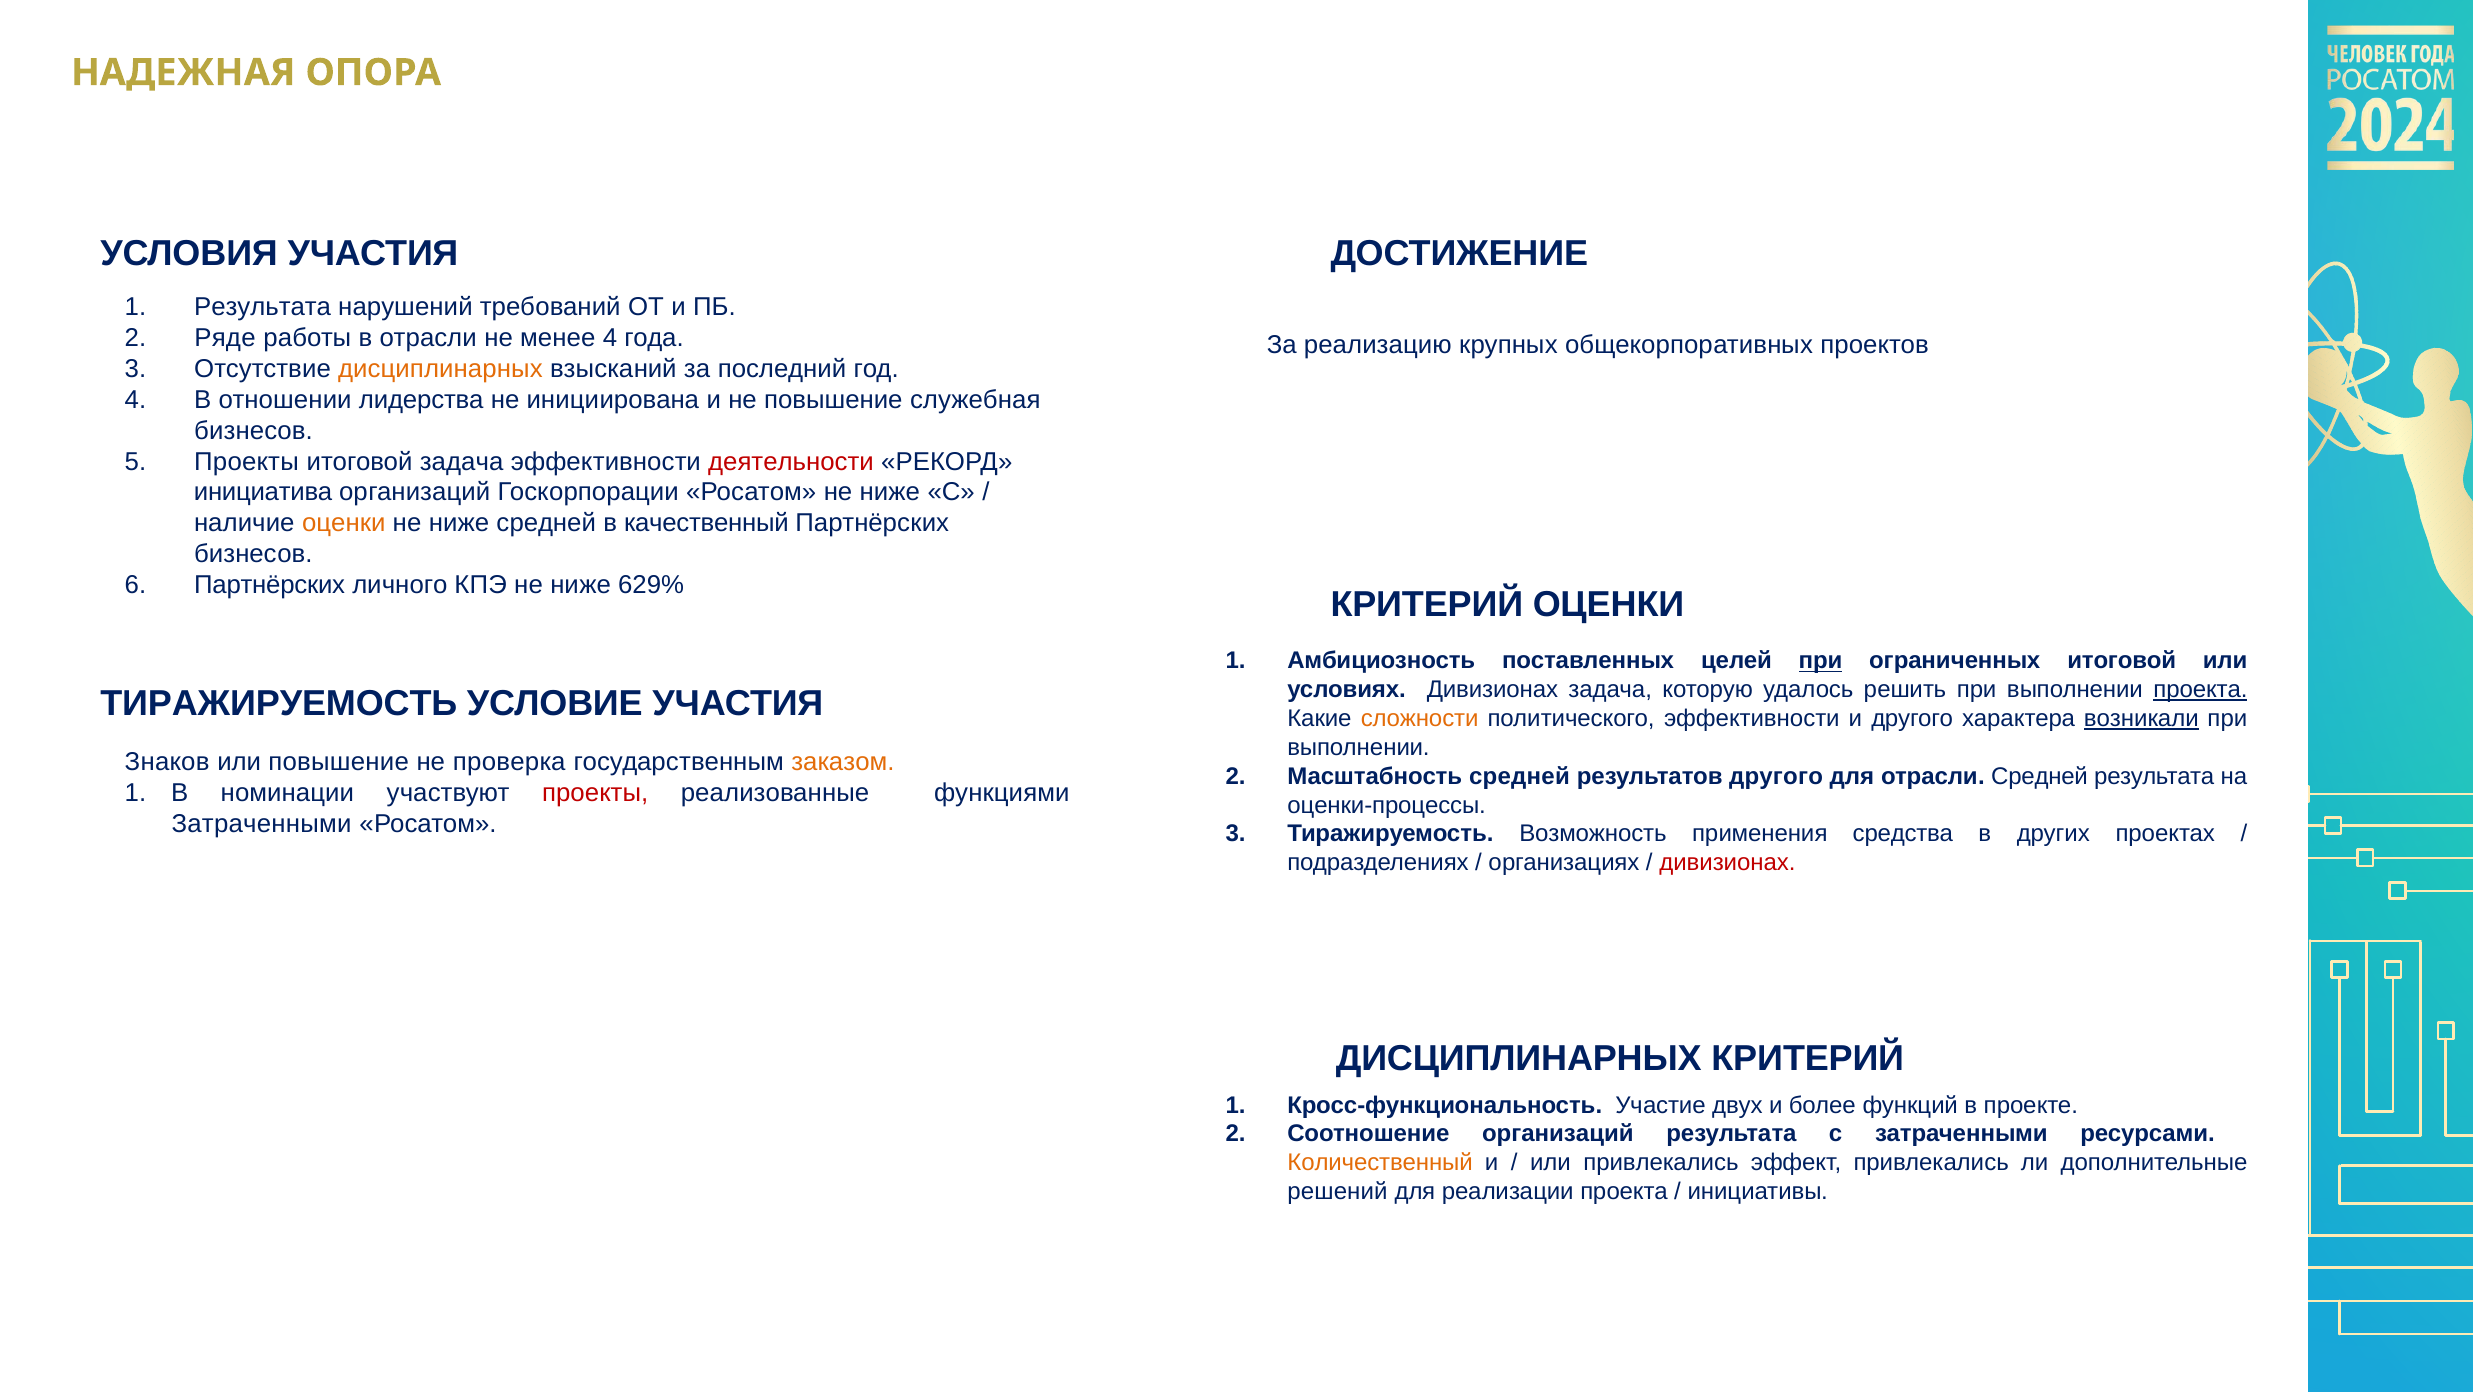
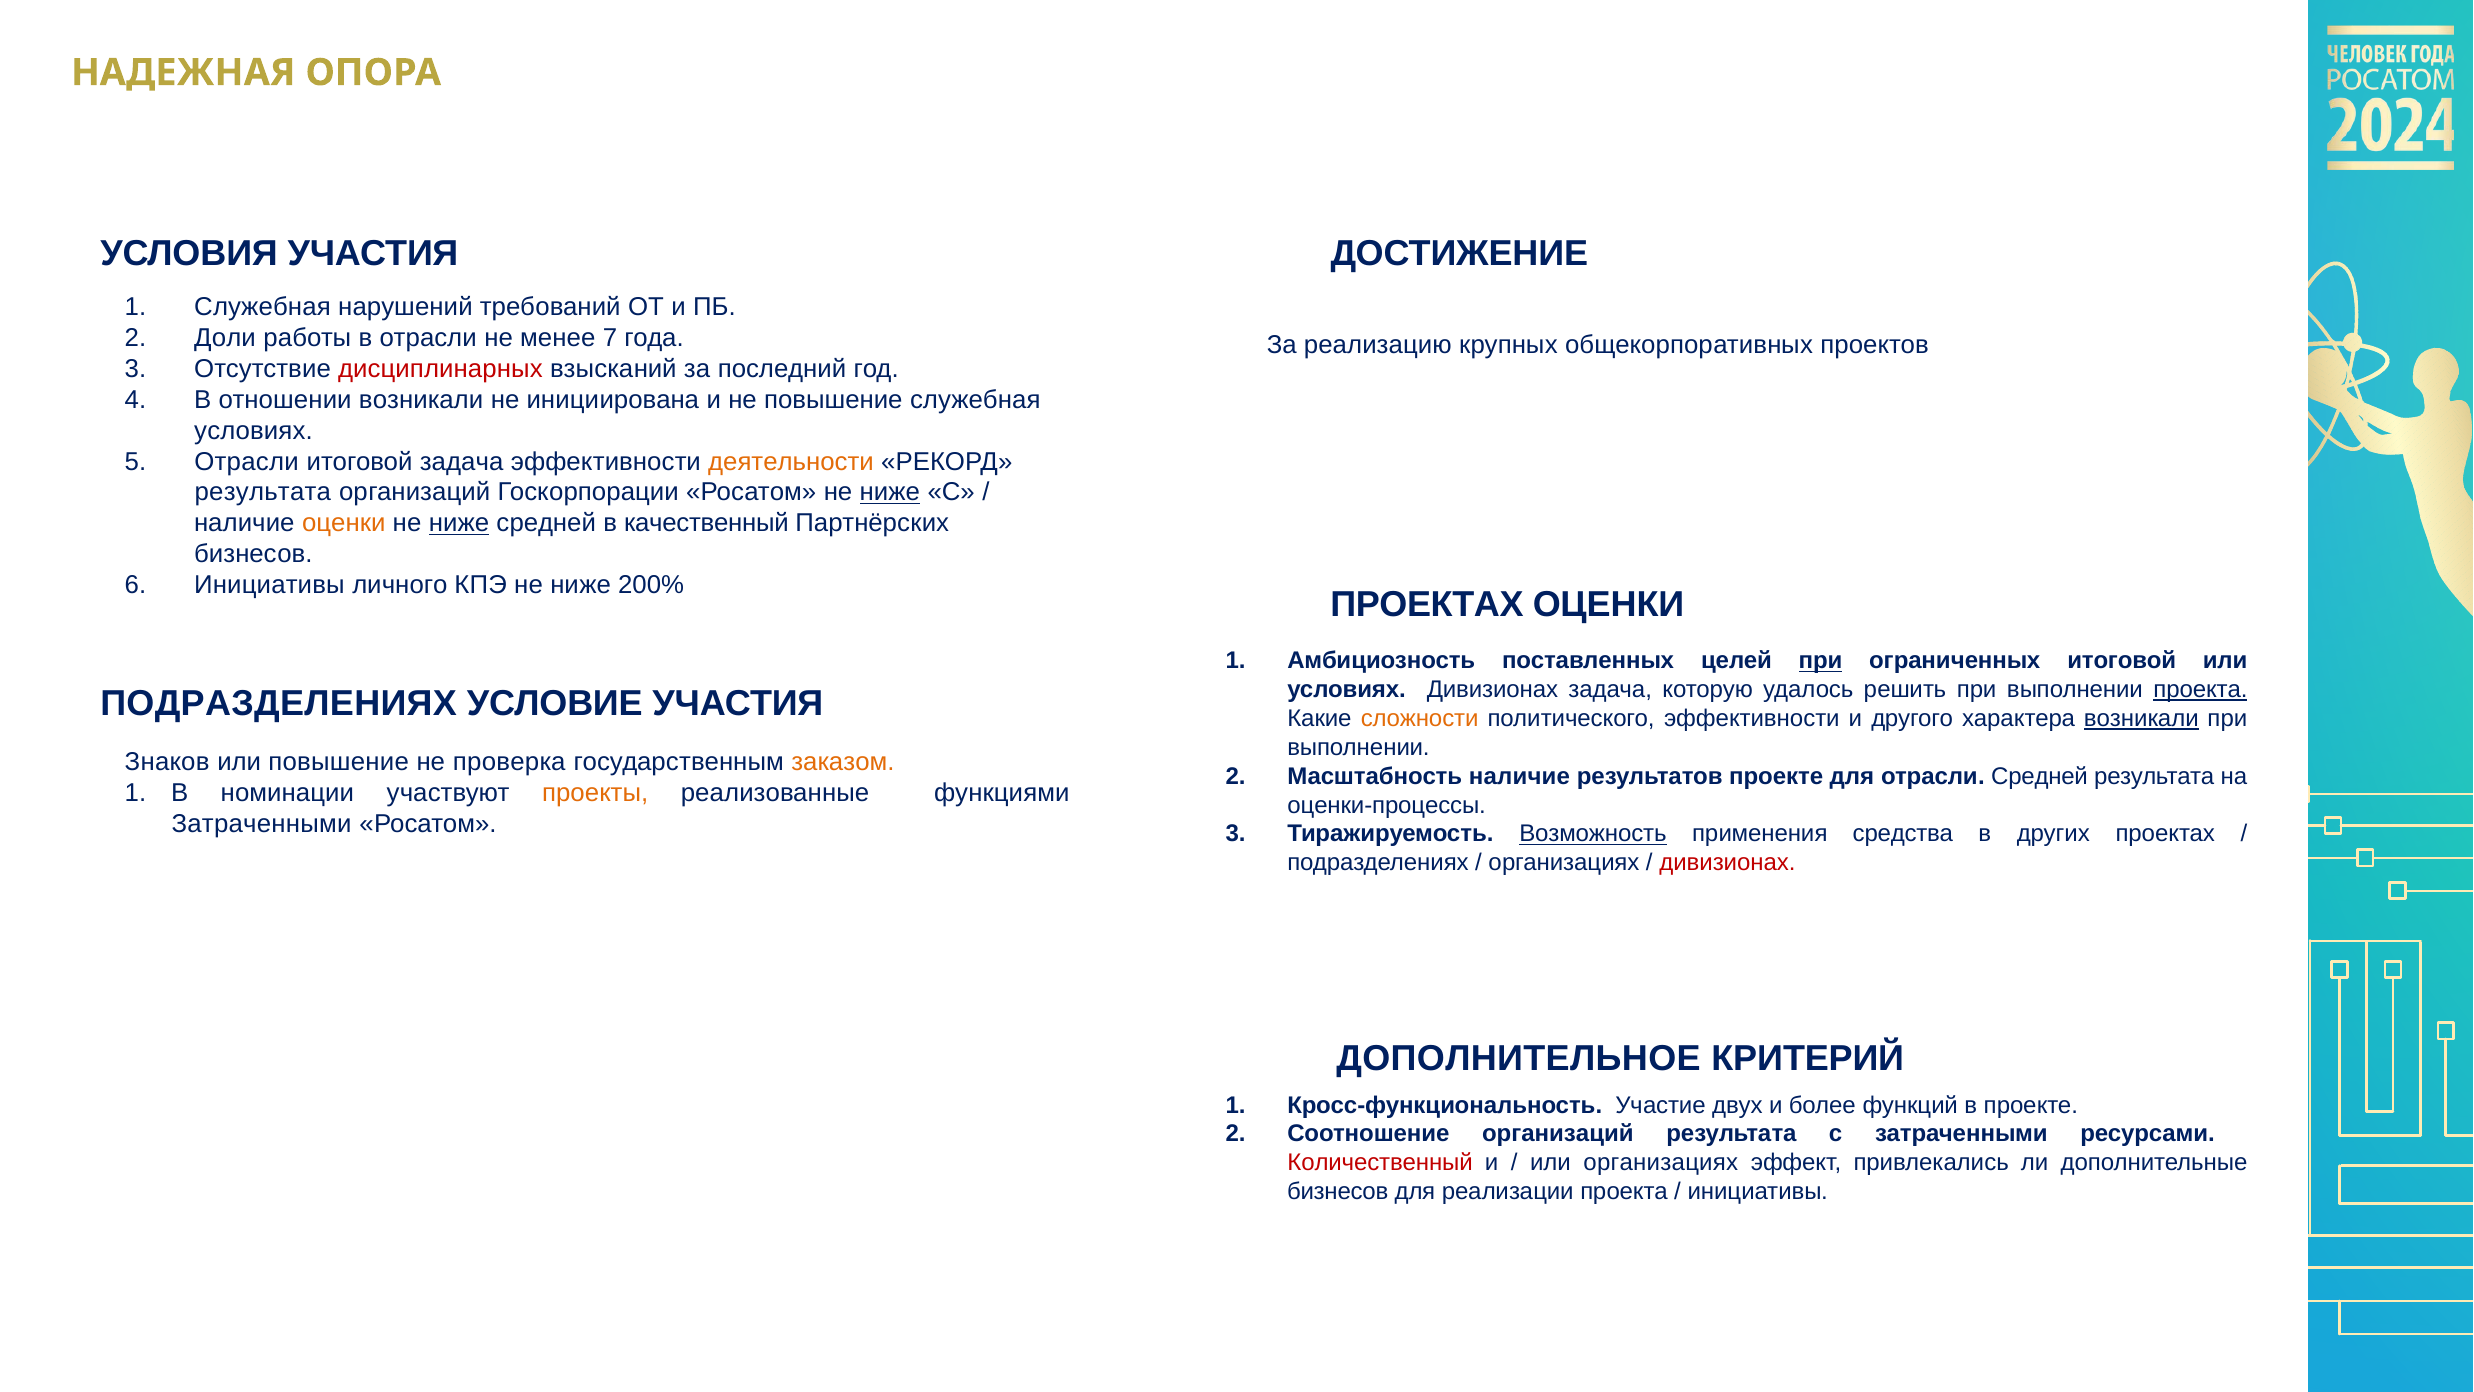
1 Результата: Результата -> Служебная (263, 307)
Ряде: Ряде -> Доли (225, 338)
менее 4: 4 -> 7 (610, 338)
дисциплинарных colour: orange -> red (440, 369)
отношении лидерства: лидерства -> возникали (421, 400)
бизнесов: бизнесов -> условиях (254, 430)
Проекты: Проекты -> Отрасли (246, 461)
деятельности colour: red -> orange (791, 461)
инициатива: инициатива -> результата (263, 492)
ниже underline: none -> present (890, 492)
ниже underline: none -> present (459, 523)
Партнёрских: Партнёрских -> Инициативы (269, 585)
629%: 629% -> 200% (651, 585)
КРИТЕРИЙ: КРИТЕРИЙ -> ПРОЕКТАХ (1427, 605)
ТИРАЖИРУЕМОСТЬ: ТИРАЖИРУЕМОСТЬ -> ПОДРАЗДЕЛЕНИЯХ (279, 703)
Масштабность средней: средней -> наличие (1519, 776)
результатов другого: другого -> проекте (1776, 776)
проекты colour: red -> orange (595, 793)
Возможность underline: none -> present (1593, 834)
ДИСЦИПЛИНАРНЫХ: ДИСЦИПЛИНАРНЫХ -> ДОПОЛНИТЕЛЬНОЕ (1518, 1058)
Количественный colour: orange -> red (1380, 1163)
или привлекались: привлекались -> организациях (1661, 1163)
решений: решений -> бизнесов (1338, 1191)
